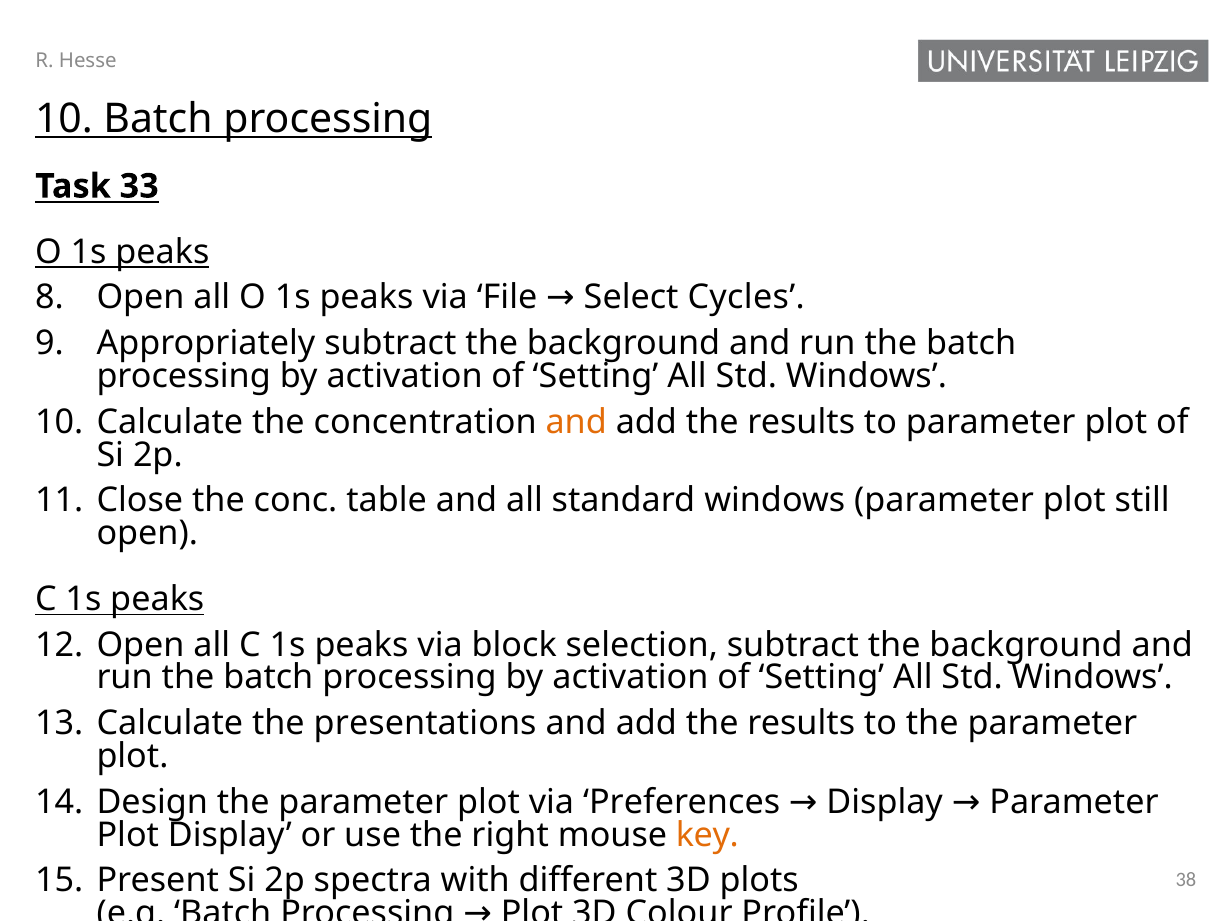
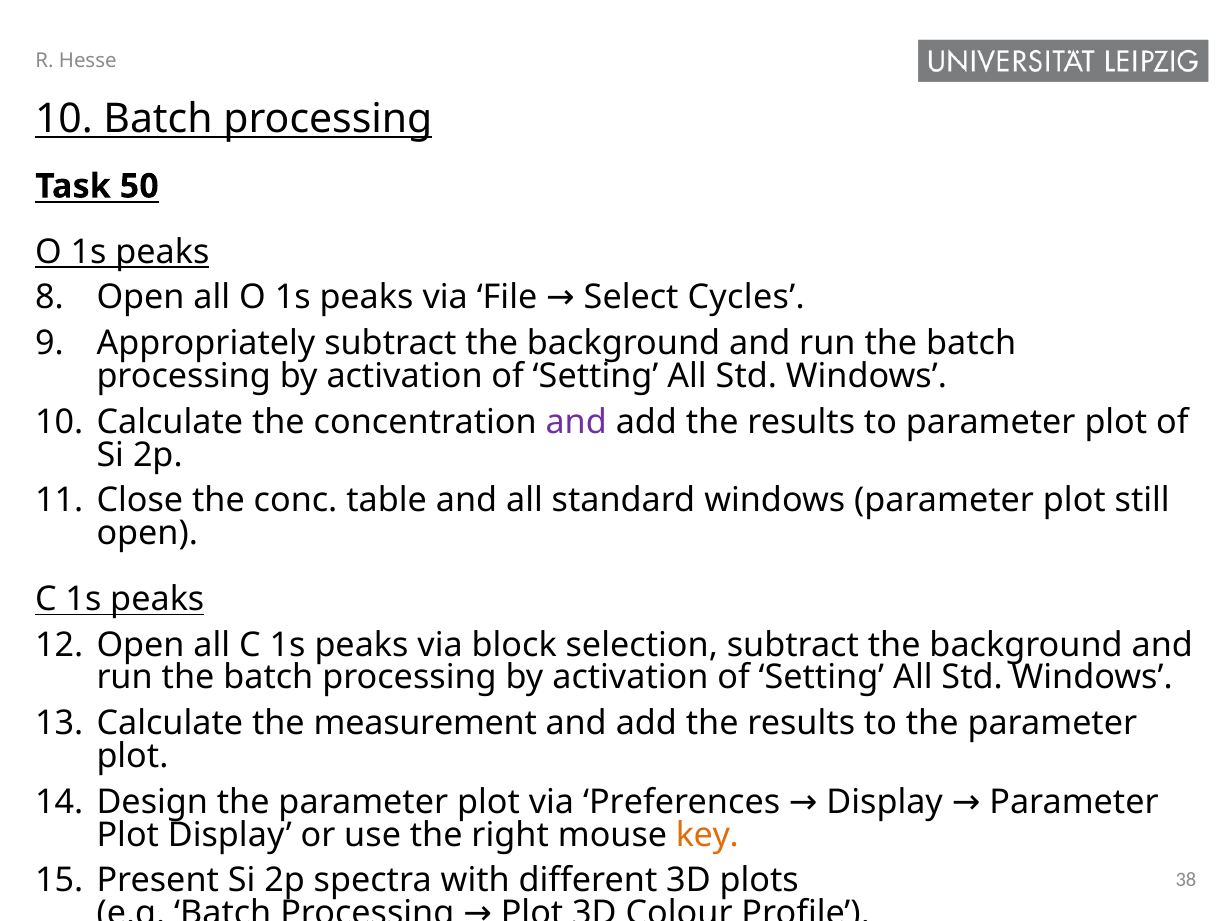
33: 33 -> 50 (139, 186)
and colour: orange -> purple (576, 422)
presentations: presentations -> measurement (425, 723)
